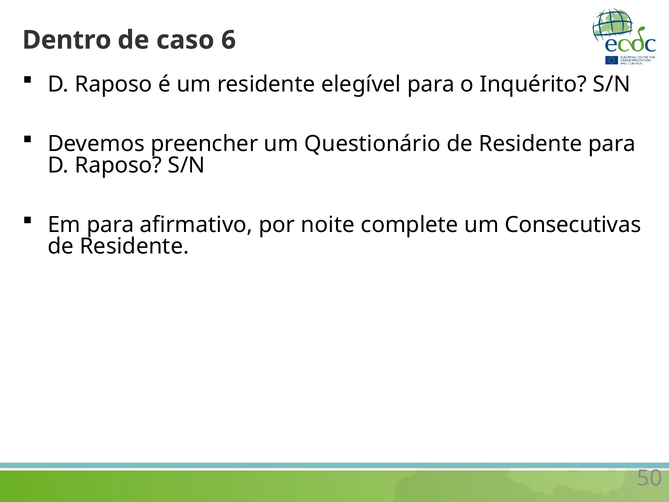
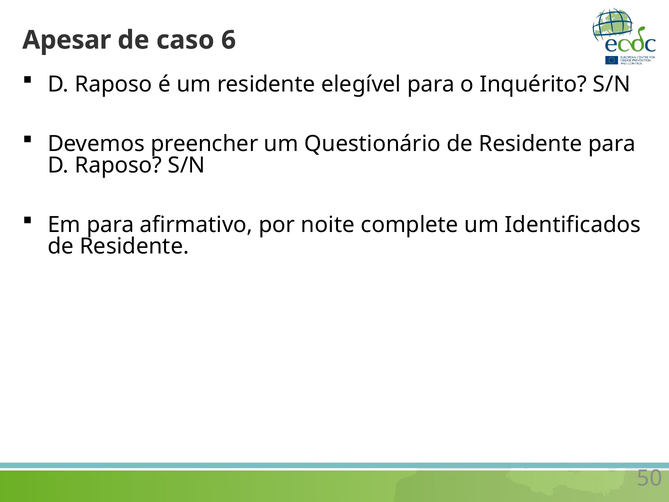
Dentro: Dentro -> Apesar (67, 40)
Consecutivas: Consecutivas -> Identificados (573, 225)
